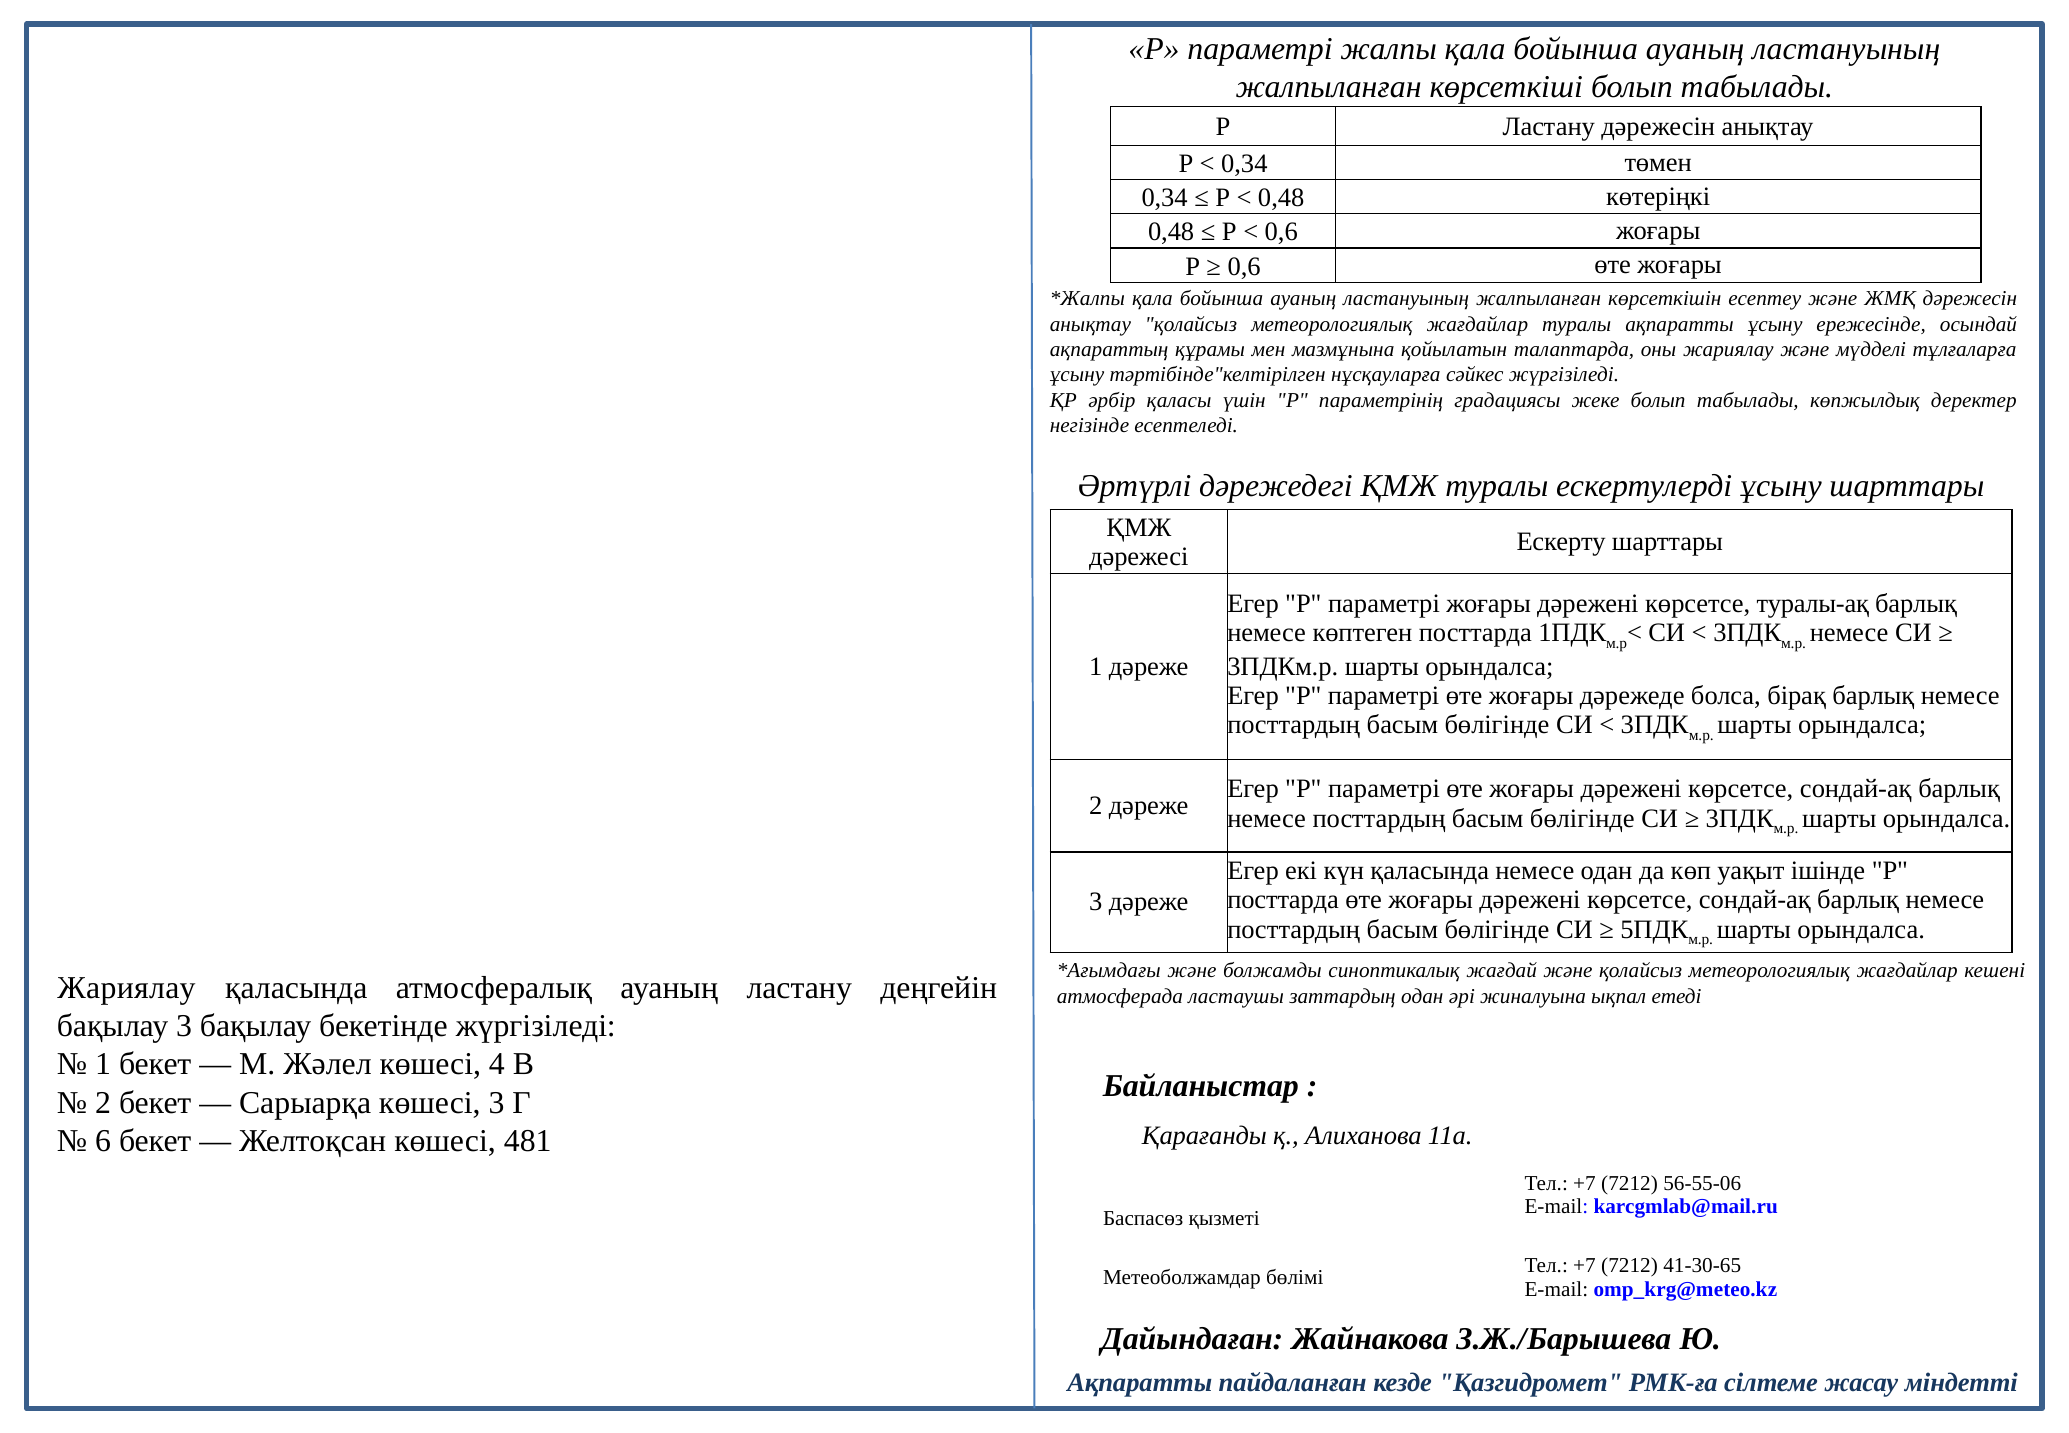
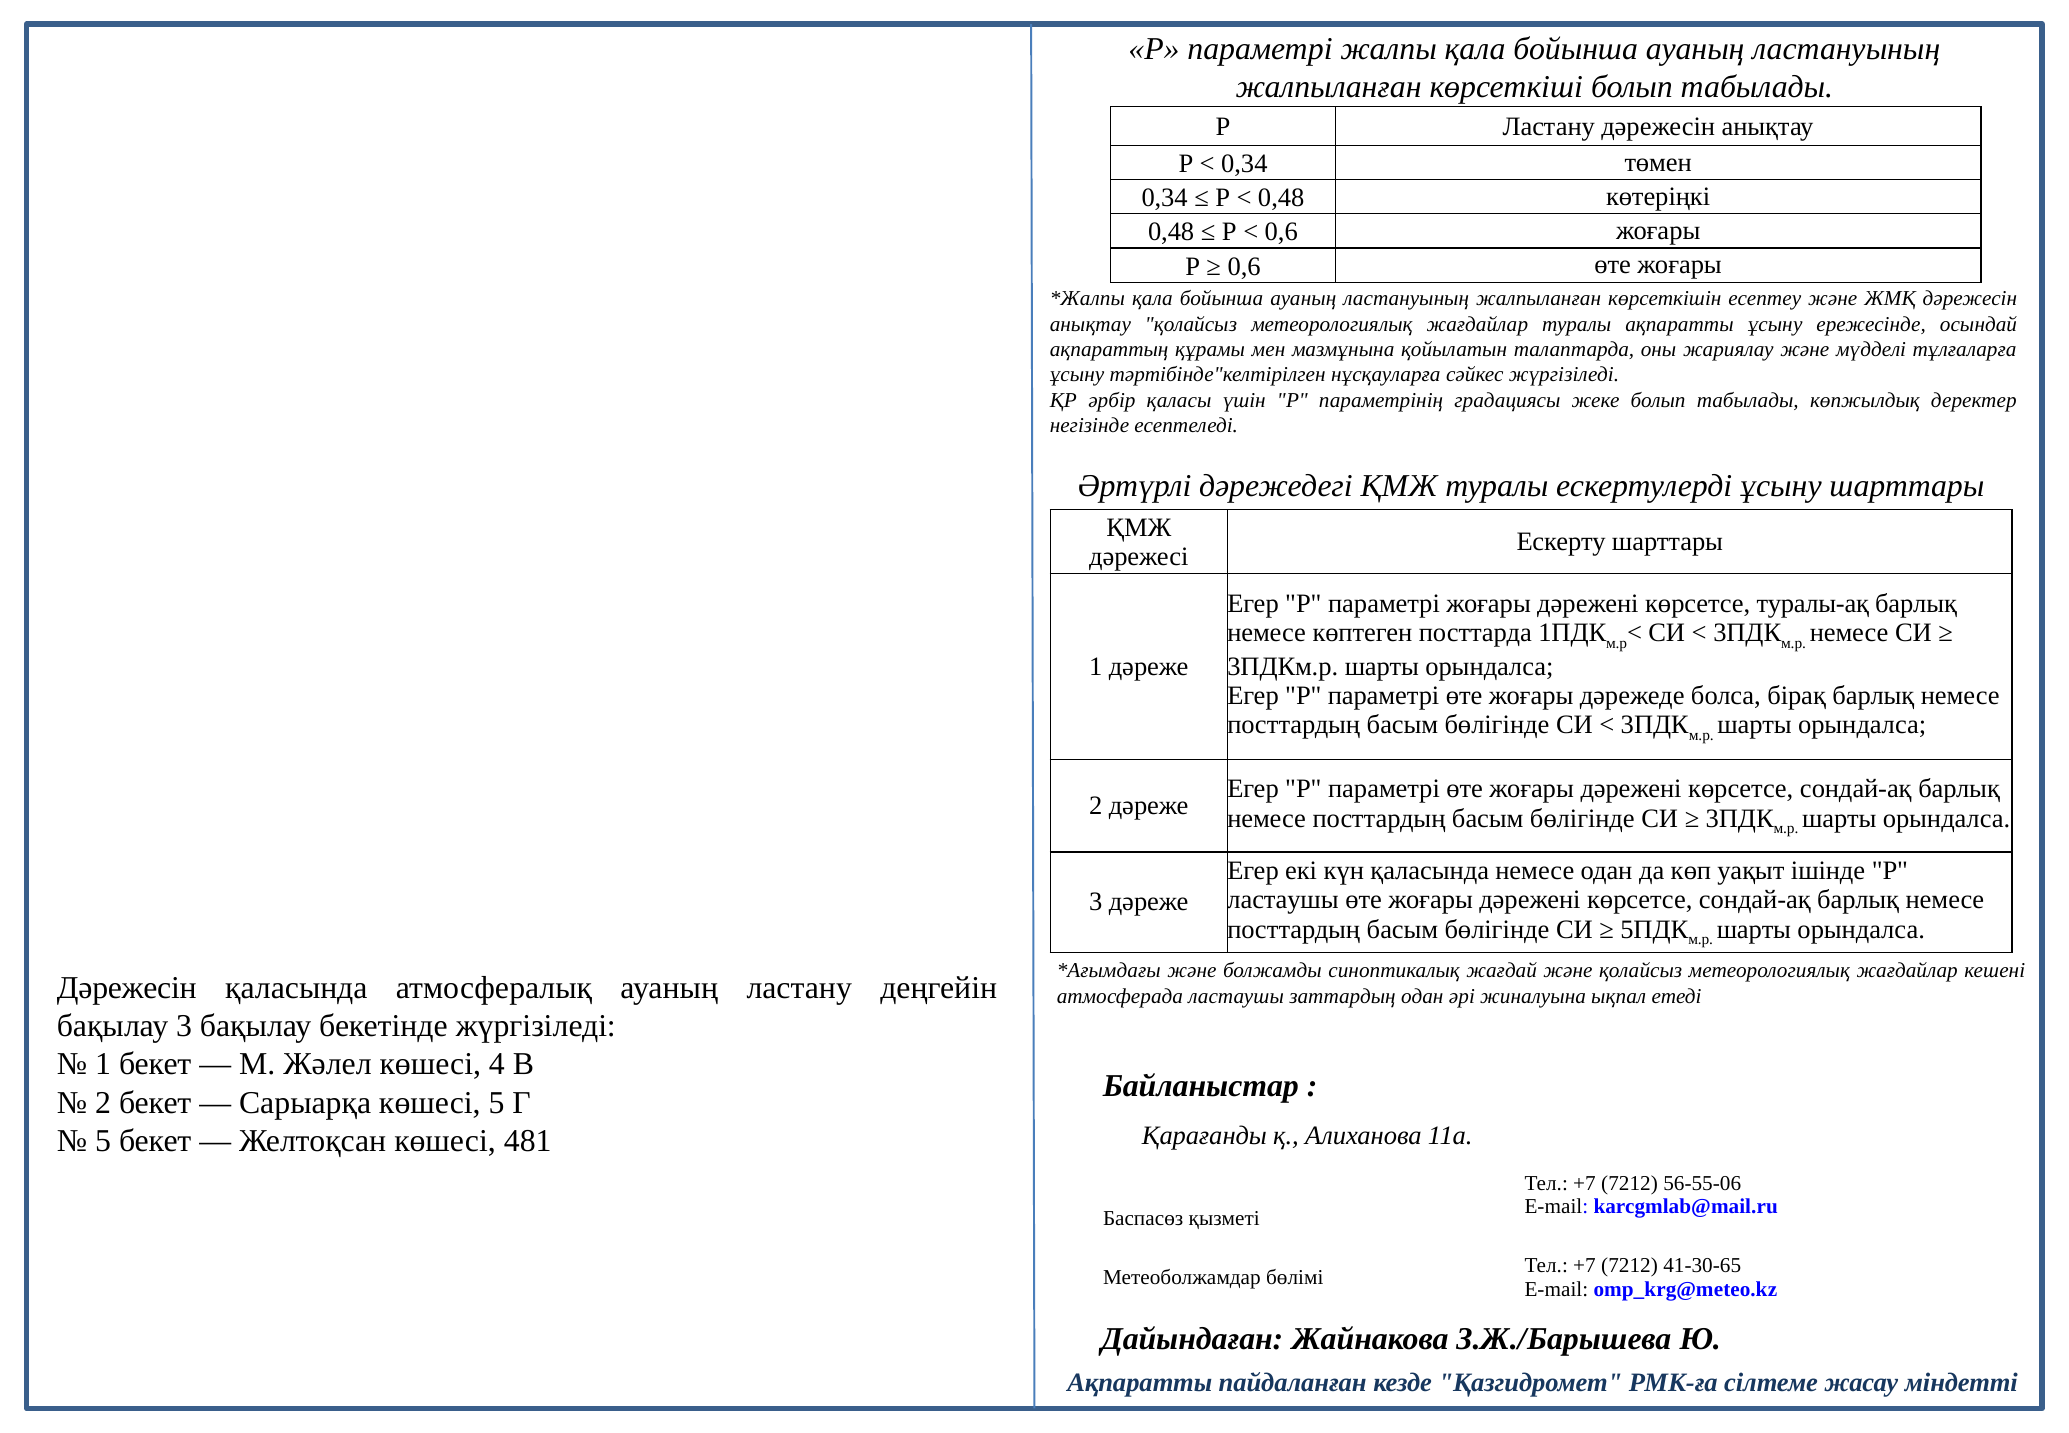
посттарда: посттарда -> ластаушы (1283, 900)
Жариялау: Жариялау -> Дәрежесін (127, 987)
көшесі 3: 3 -> 5 (497, 1102)
6: 6 -> 5 (103, 1140)
